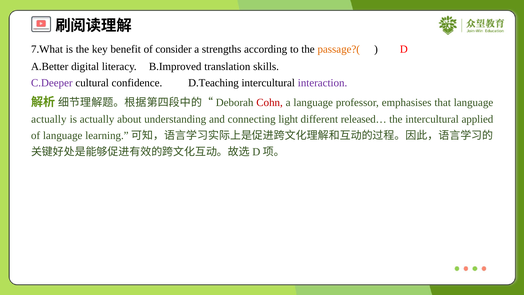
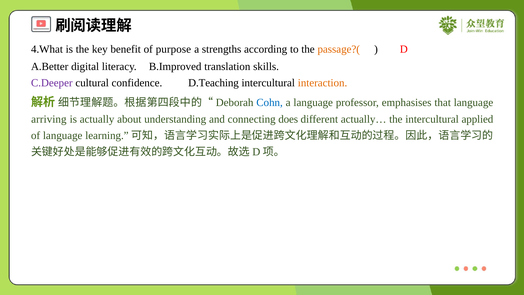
7.What: 7.What -> 4.What (47, 49)
consider: consider -> purpose (173, 49)
interaction colour: purple -> orange (323, 83)
Cohn colour: red -> blue (270, 103)
actually: actually -> arriving (49, 119)
light: light -> does (288, 119)
released…: released… -> actually… (364, 119)
